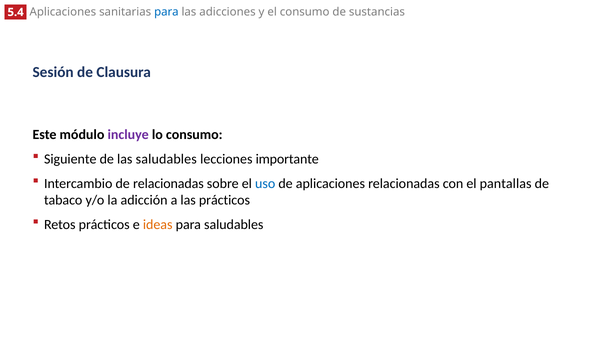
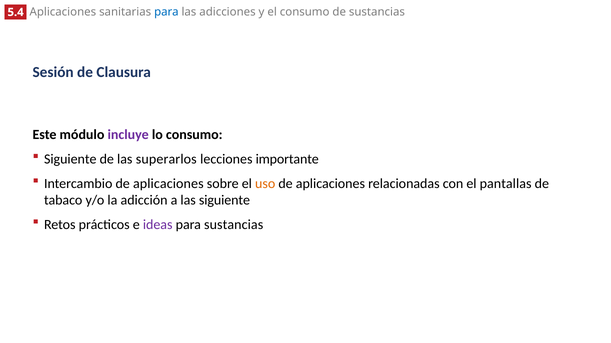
las saludables: saludables -> superarlos (166, 159)
Intercambio de relacionadas: relacionadas -> aplicaciones (168, 184)
uso colour: blue -> orange (265, 184)
las prácticos: prácticos -> siguiente (224, 201)
ideas colour: orange -> purple (158, 225)
para saludables: saludables -> sustancias (234, 225)
